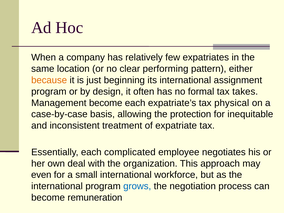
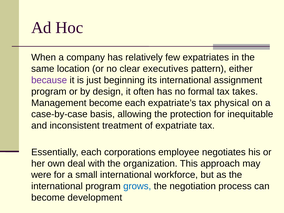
performing: performing -> executives (166, 69)
because colour: orange -> purple (49, 80)
complicated: complicated -> corporations (130, 152)
even: even -> were (41, 175)
remuneration: remuneration -> development (95, 198)
